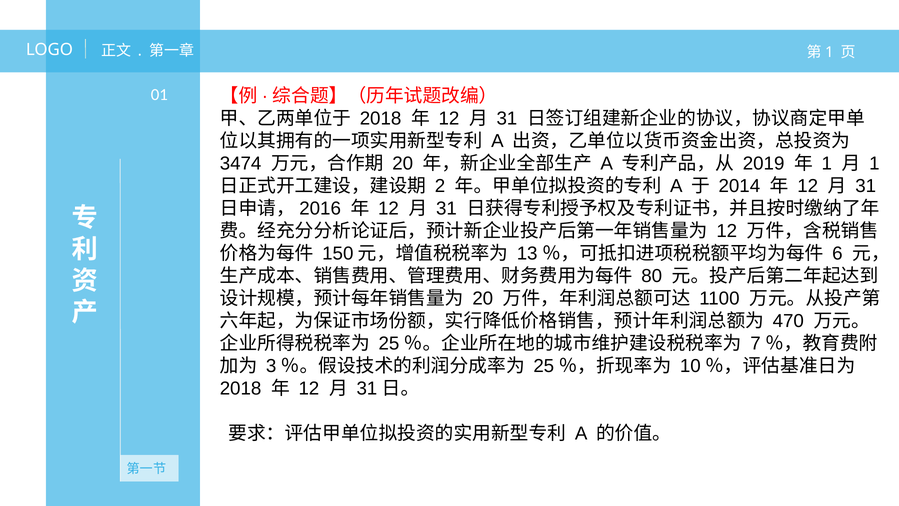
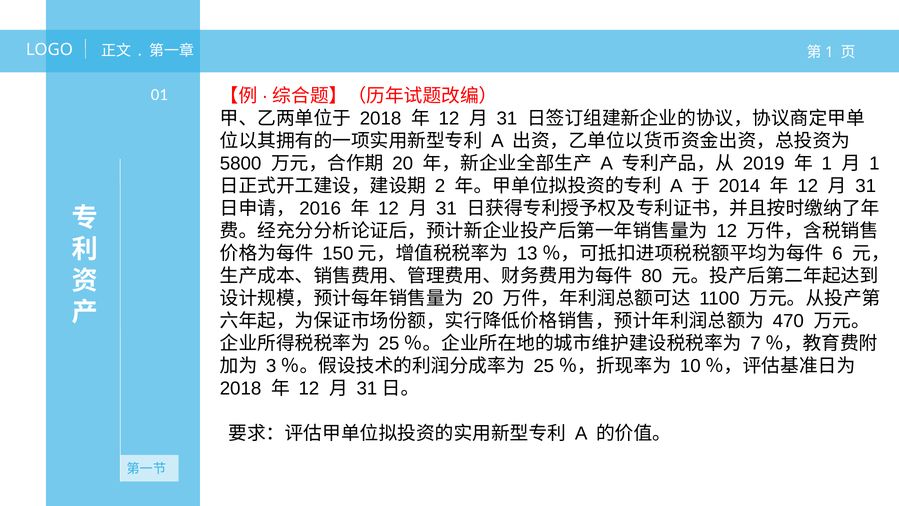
3474: 3474 -> 5800 (241, 164)
